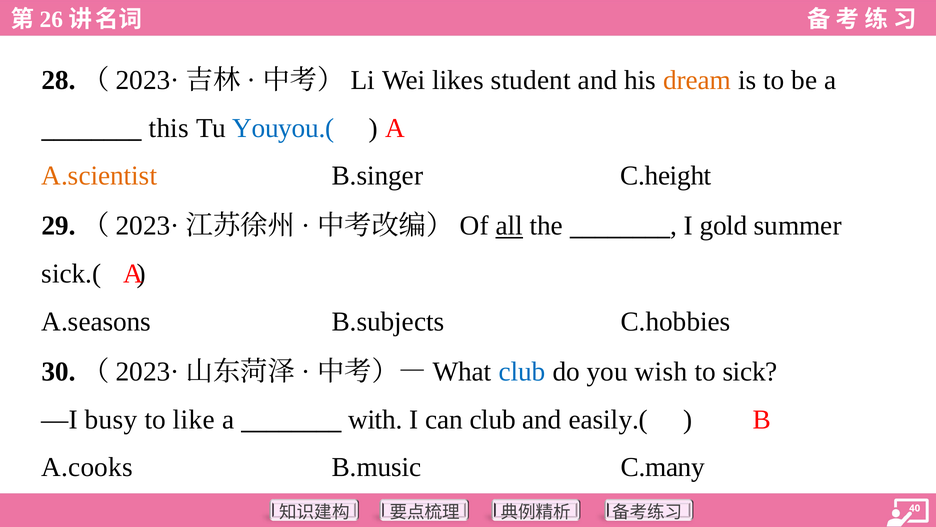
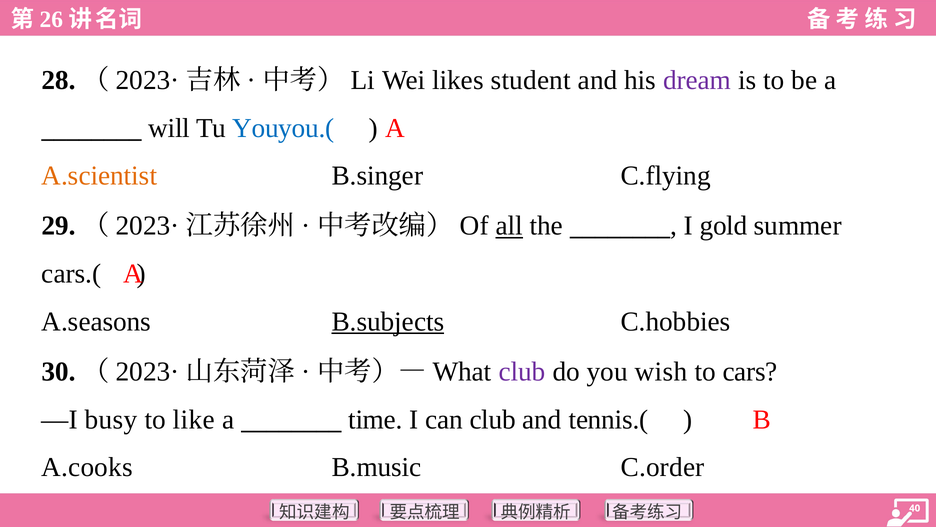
dream colour: orange -> purple (697, 80)
this: this -> will (169, 128)
C.height: C.height -> C.flying (666, 175)
sick.(: sick.( -> cars.( (71, 274)
B.subjects underline: none -> present (388, 321)
club colour: blue -> purple (522, 372)
sick: sick -> cars (750, 372)
with: with -> time (375, 419)
easily.(: easily.( -> tennis.( (608, 419)
C.many: C.many -> C.order (663, 467)
